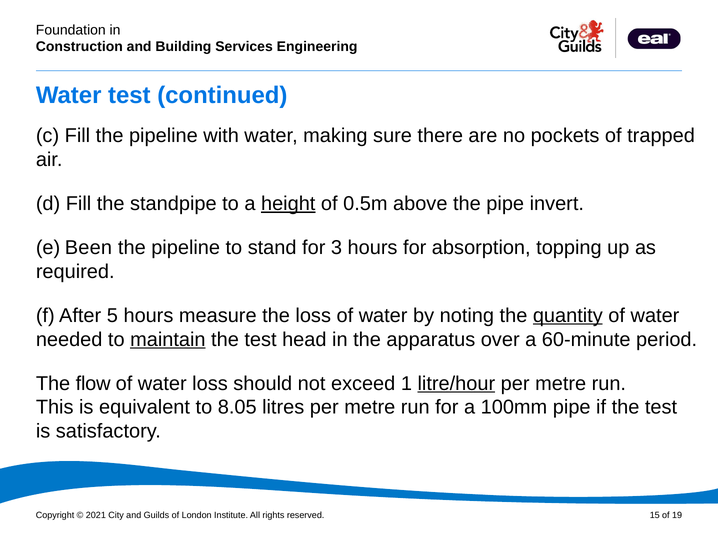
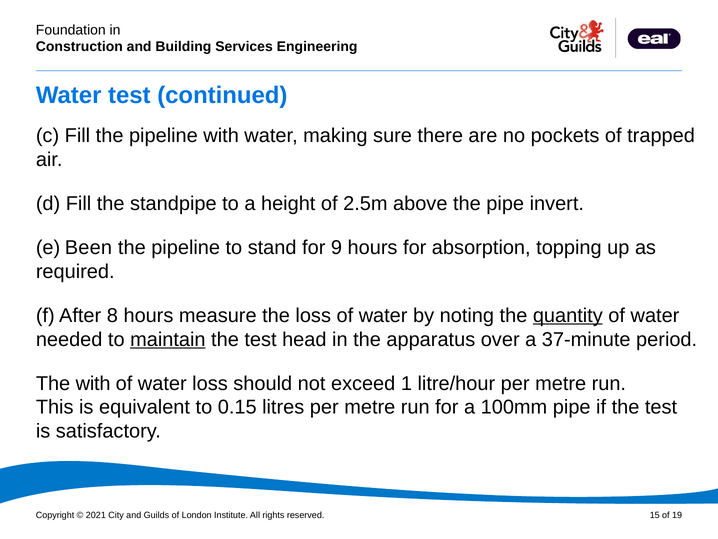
height underline: present -> none (288, 203)
0.5m: 0.5m -> 2.5m (365, 203)
3: 3 -> 9 (337, 247)
5: 5 -> 8 (112, 315)
60-minute: 60-minute -> 37-minute (586, 339)
The flow: flow -> with (93, 383)
litre/hour underline: present -> none (456, 383)
8.05: 8.05 -> 0.15 (237, 407)
